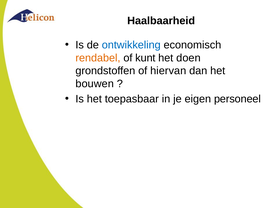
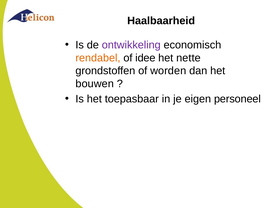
ontwikkeling colour: blue -> purple (131, 45)
kunt: kunt -> idee (145, 58)
doen: doen -> nette (189, 58)
hiervan: hiervan -> worden (168, 71)
